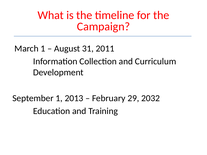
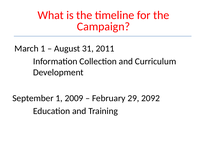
2013: 2013 -> 2009 (74, 98)
2032: 2032 -> 2092 (151, 98)
